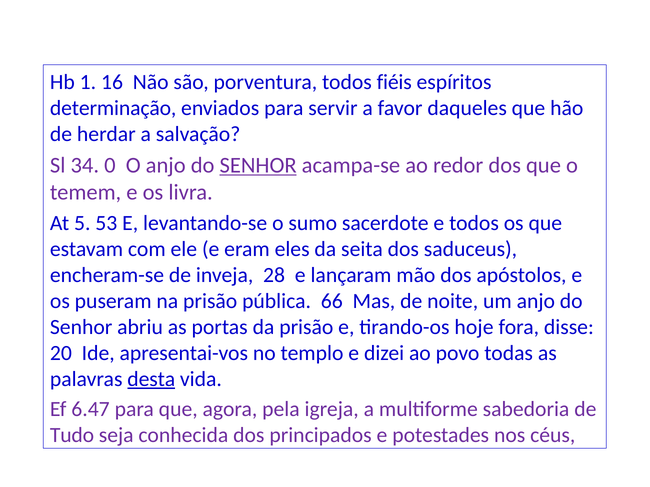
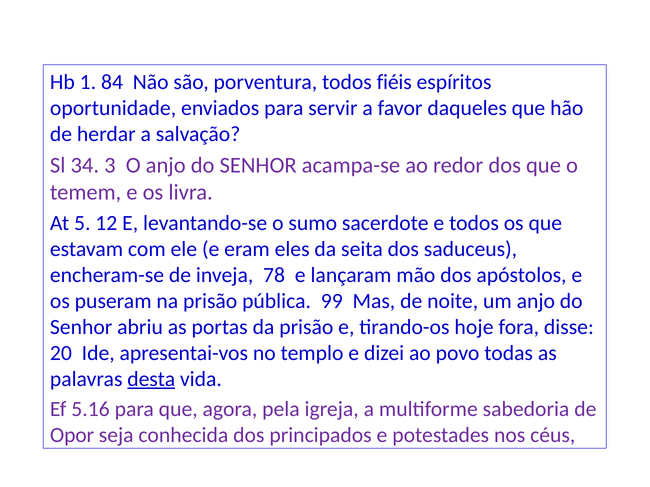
16: 16 -> 84 (112, 82)
determinação: determinação -> oportunidade (113, 108)
0: 0 -> 3 (110, 165)
SENHOR underline: present -> none (258, 165)
53: 53 -> 12 (106, 223)
28: 28 -> 78 (274, 275)
66: 66 -> 99 (332, 301)
6.47: 6.47 -> 5.16 (91, 410)
Tudo: Tudo -> Opor (72, 436)
